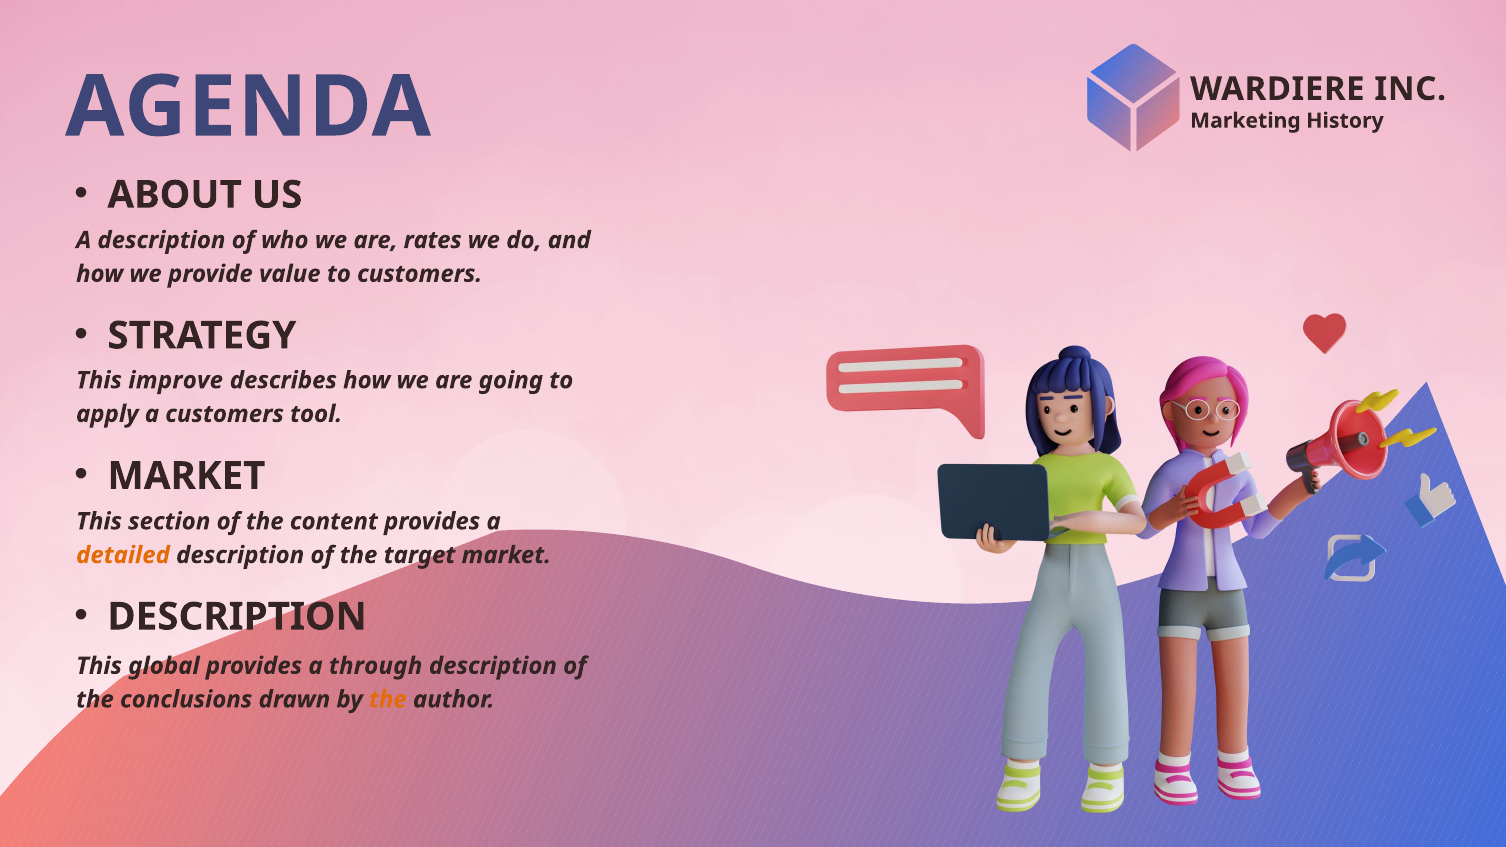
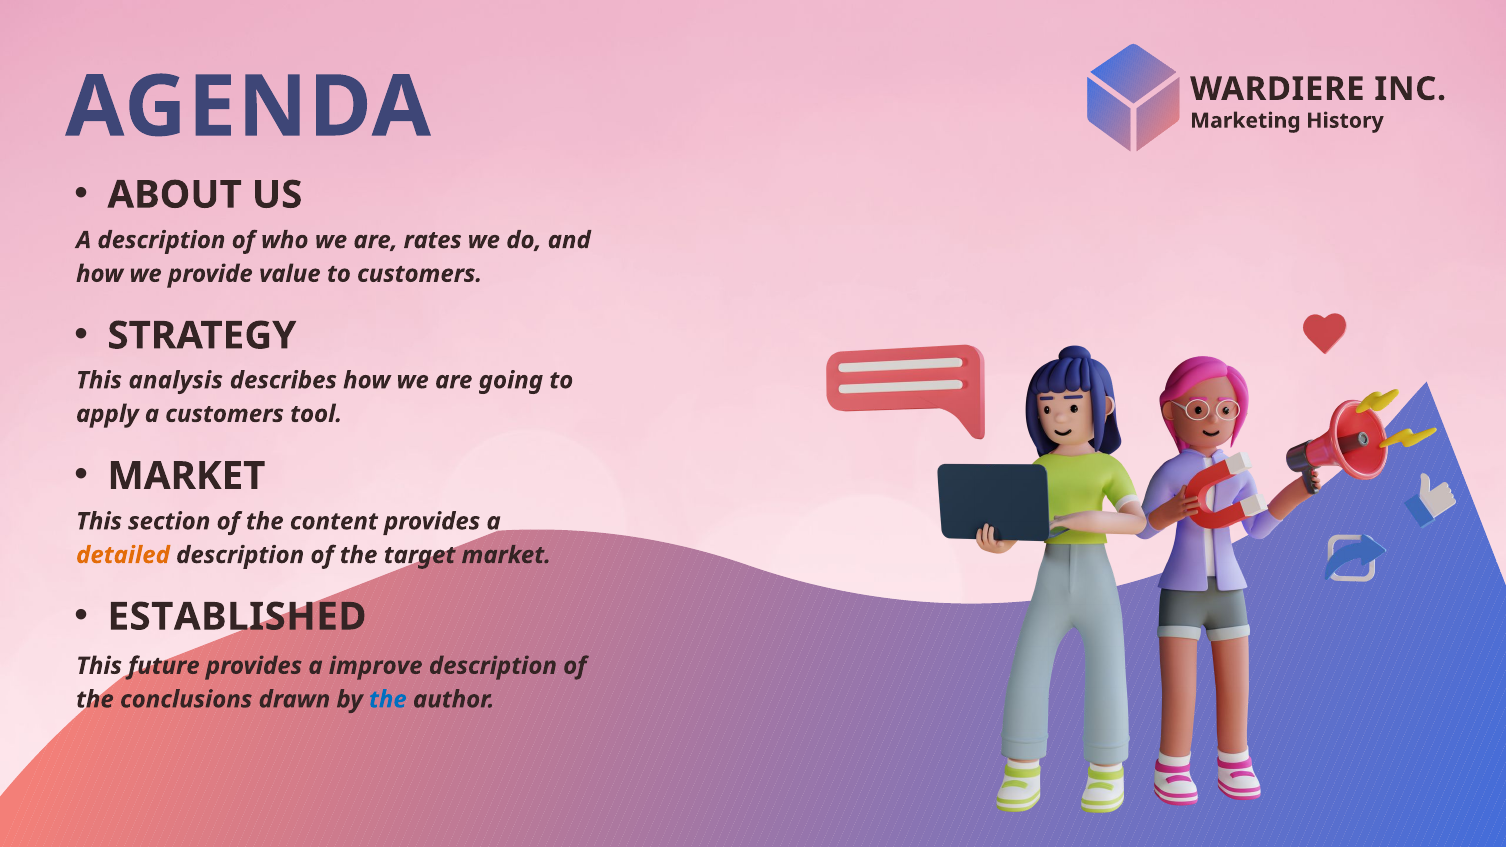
improve: improve -> analysis (176, 380)
DESCRIPTION: DESCRIPTION -> ESTABLISHED (237, 617)
global: global -> future (164, 666)
through: through -> improve (376, 666)
the colour: orange -> blue (388, 700)
